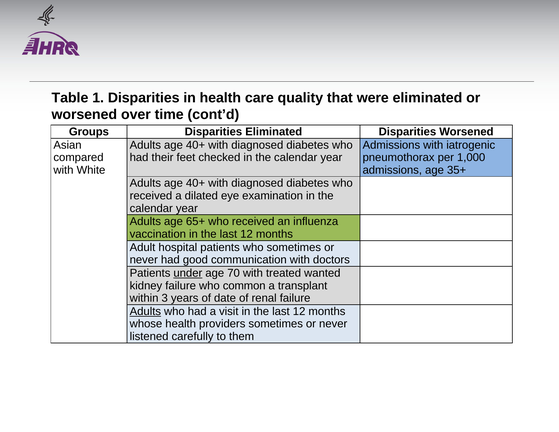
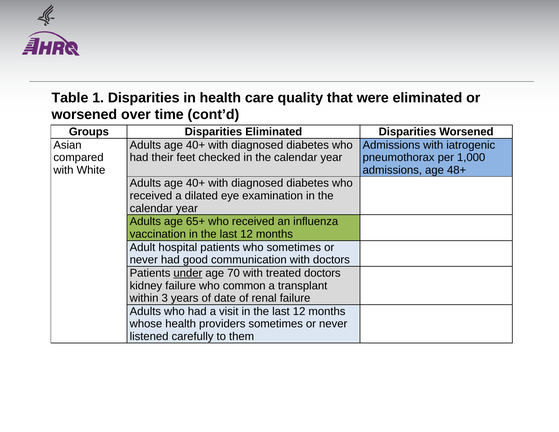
35+: 35+ -> 48+ (457, 170)
treated wanted: wanted -> doctors (322, 273)
Adults underline: present -> none (145, 311)
